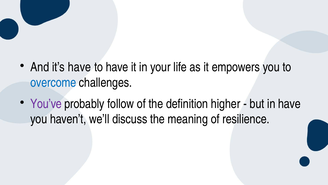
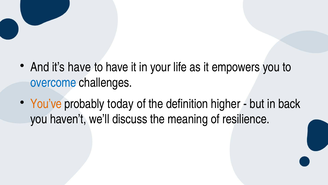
You’ve colour: purple -> orange (46, 104)
follow: follow -> today (121, 104)
in have: have -> back (289, 104)
